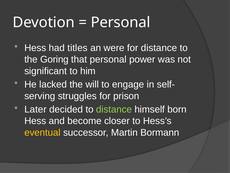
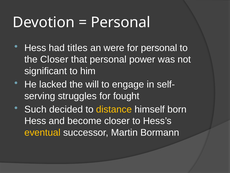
for distance: distance -> personal (159, 48)
the Goring: Goring -> Closer (54, 59)
prison: prison -> fought (126, 96)
Later: Later -> Such (35, 109)
distance colour: light green -> yellow (114, 109)
